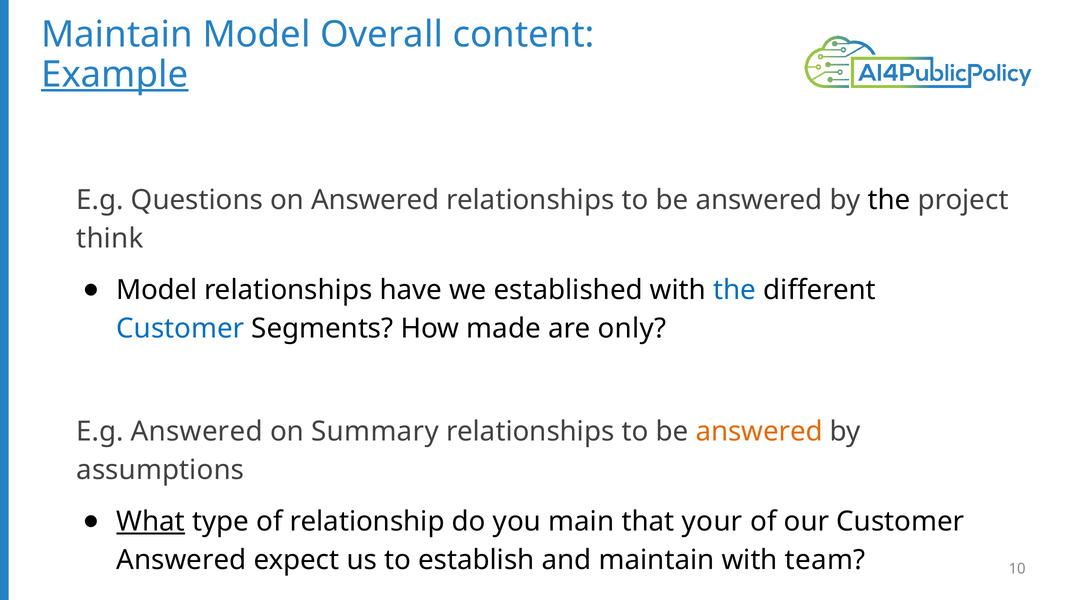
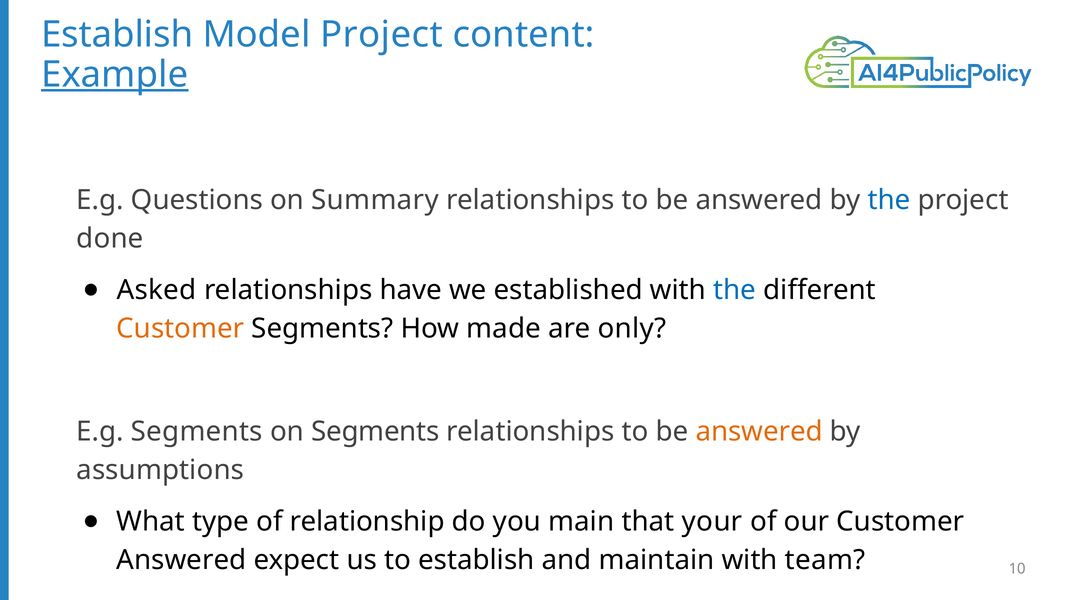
Maintain: Maintain -> Establish (117, 35)
Model Overall: Overall -> Project (381, 35)
on Answered: Answered -> Summary (375, 200)
the colour: black -> blue (889, 200)
think: think -> done (110, 239)
Model: Model -> Asked (157, 290)
Customer colour: blue -> orange (180, 329)
E.g Answered: Answered -> Segments (197, 432)
on Summary: Summary -> Segments (375, 432)
What underline: present -> none (151, 522)
